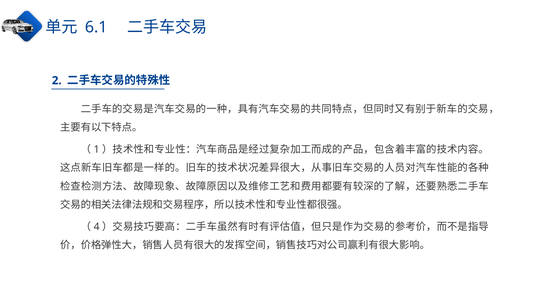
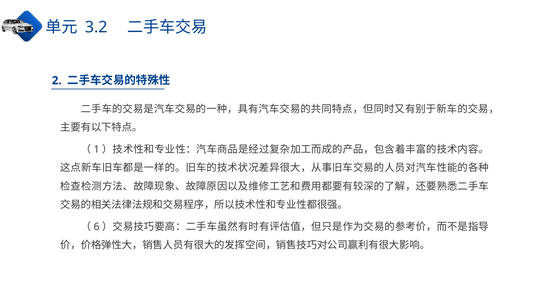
6.1: 6.1 -> 3.2 (96, 27)
4: 4 -> 6 (97, 227)
